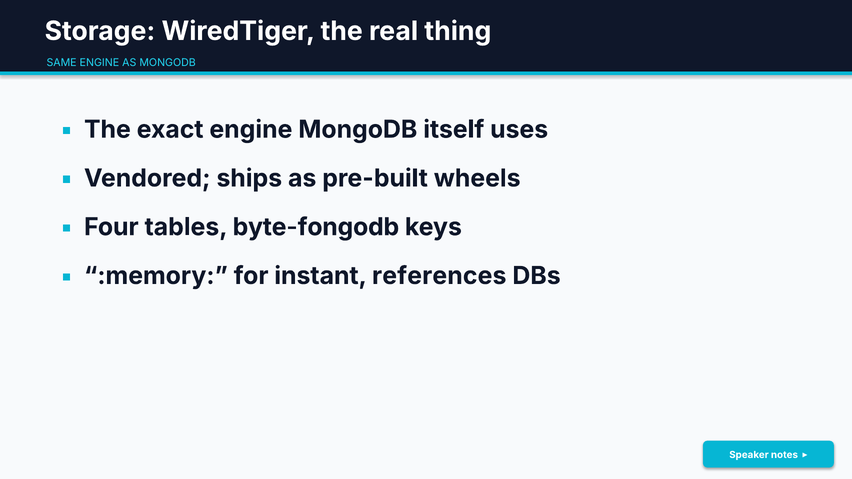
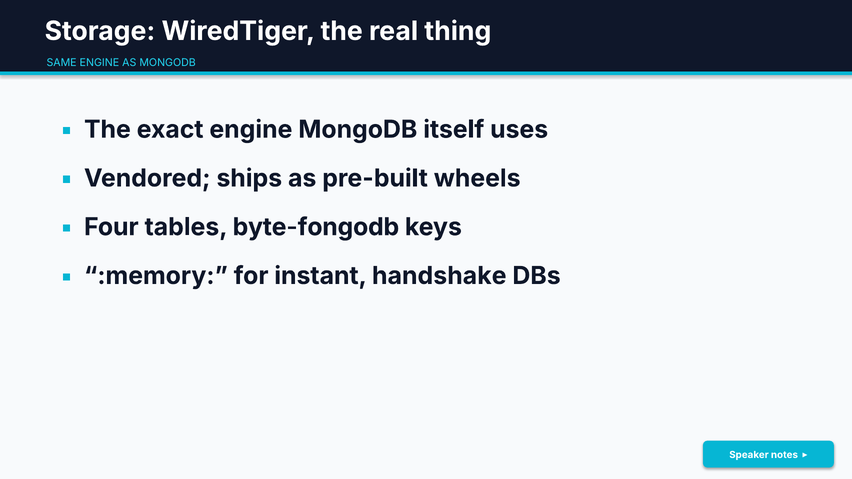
references: references -> handshake (439, 276)
